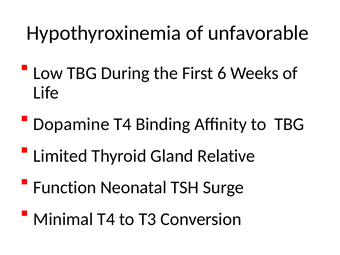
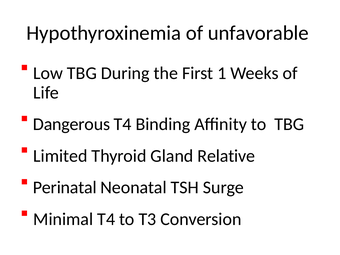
6: 6 -> 1 (222, 73)
Dopamine: Dopamine -> Dangerous (71, 124)
Function: Function -> Perinatal (65, 187)
